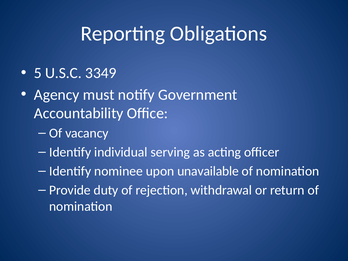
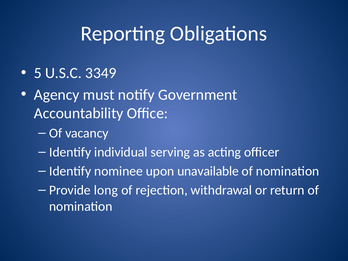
duty: duty -> long (106, 190)
